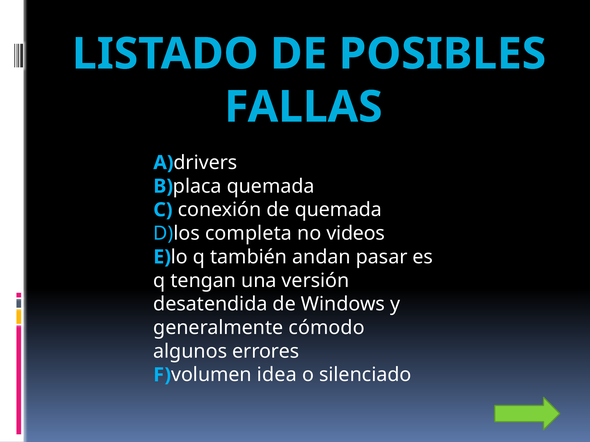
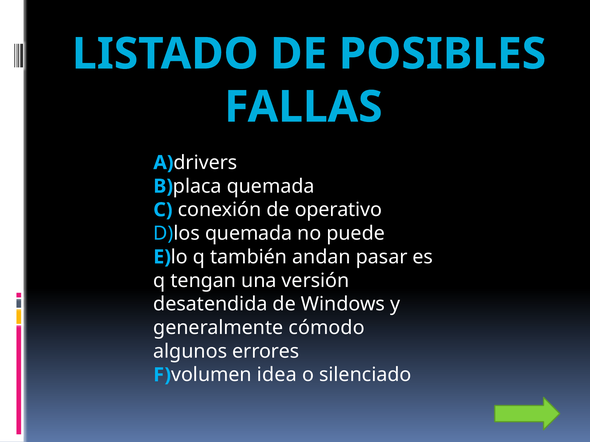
de quemada: quemada -> operativo (338, 210)
D)los completa: completa -> quemada (249, 234)
videos: videos -> puede (356, 234)
